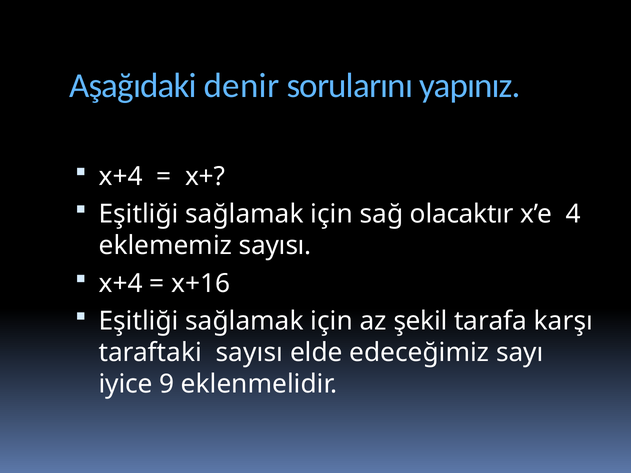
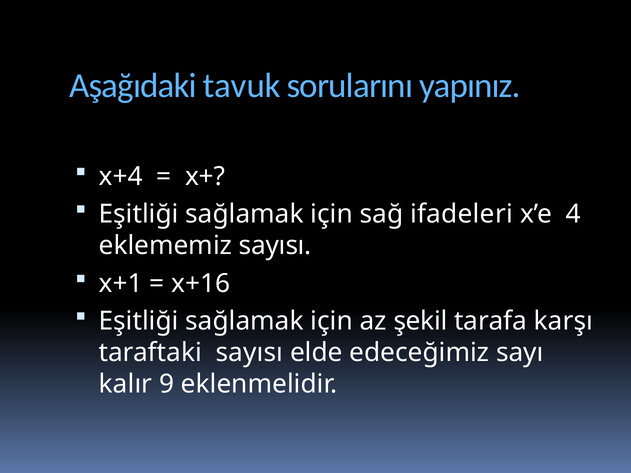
denir: denir -> tavuk (242, 86)
olacaktır: olacaktır -> ifadeleri (462, 214)
x+4: x+4 -> x+1 (121, 284)
iyice: iyice -> kalır (125, 384)
